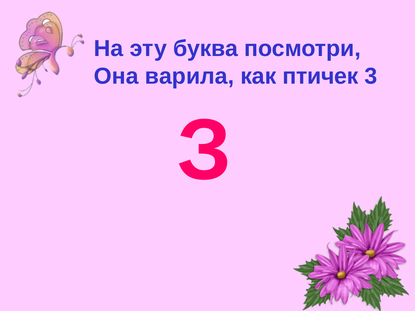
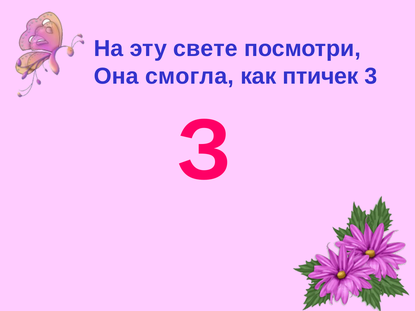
буква: буква -> свете (205, 49)
варила: варила -> смогла (189, 76)
